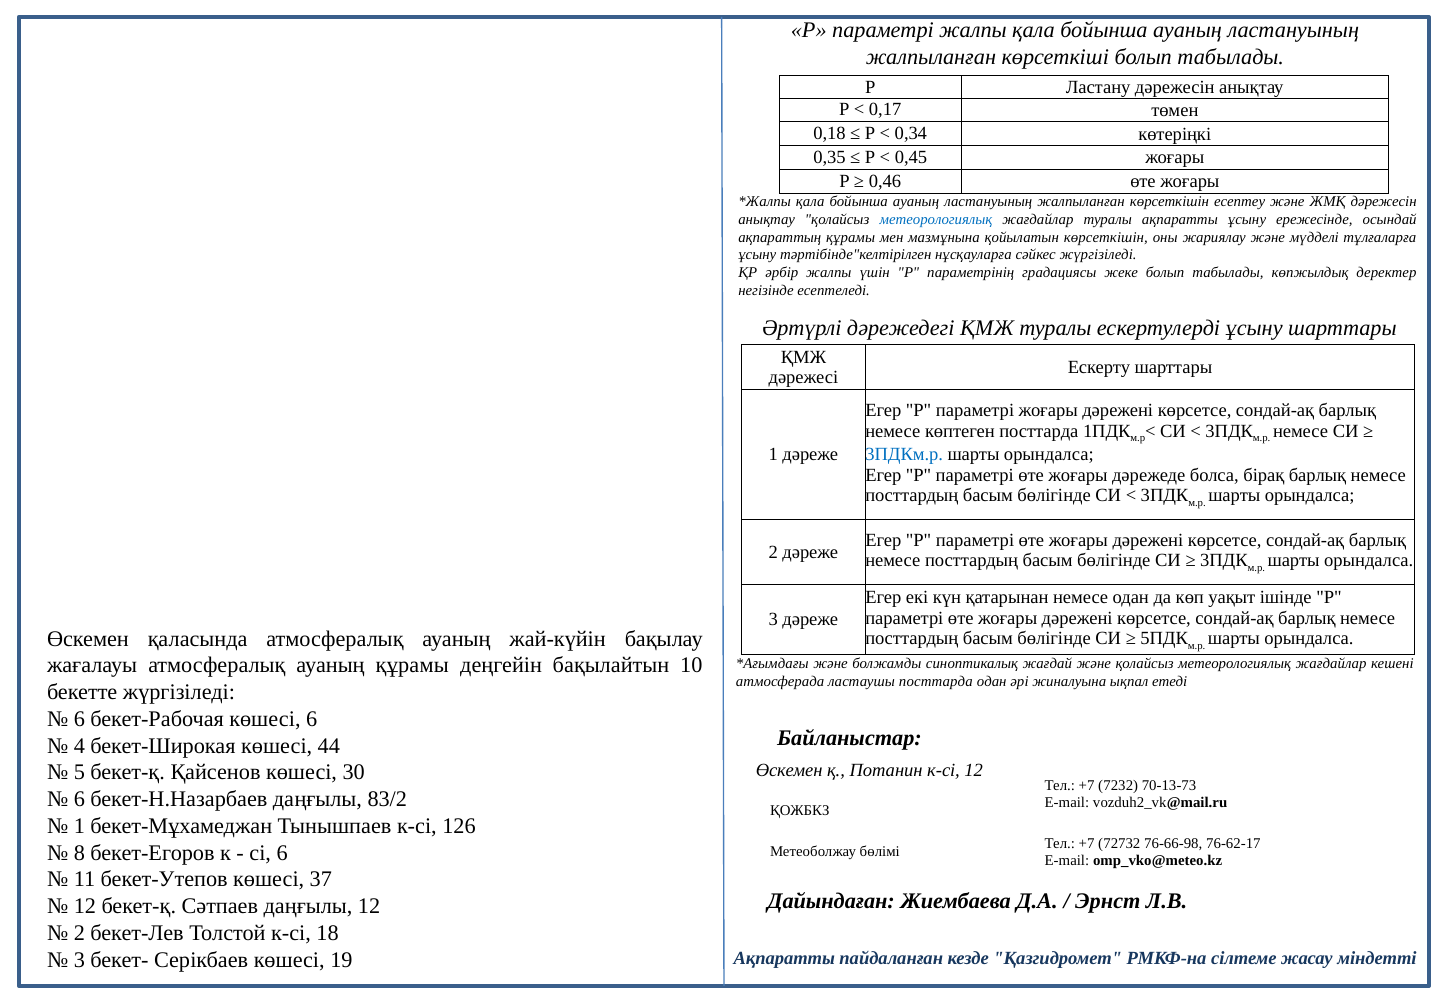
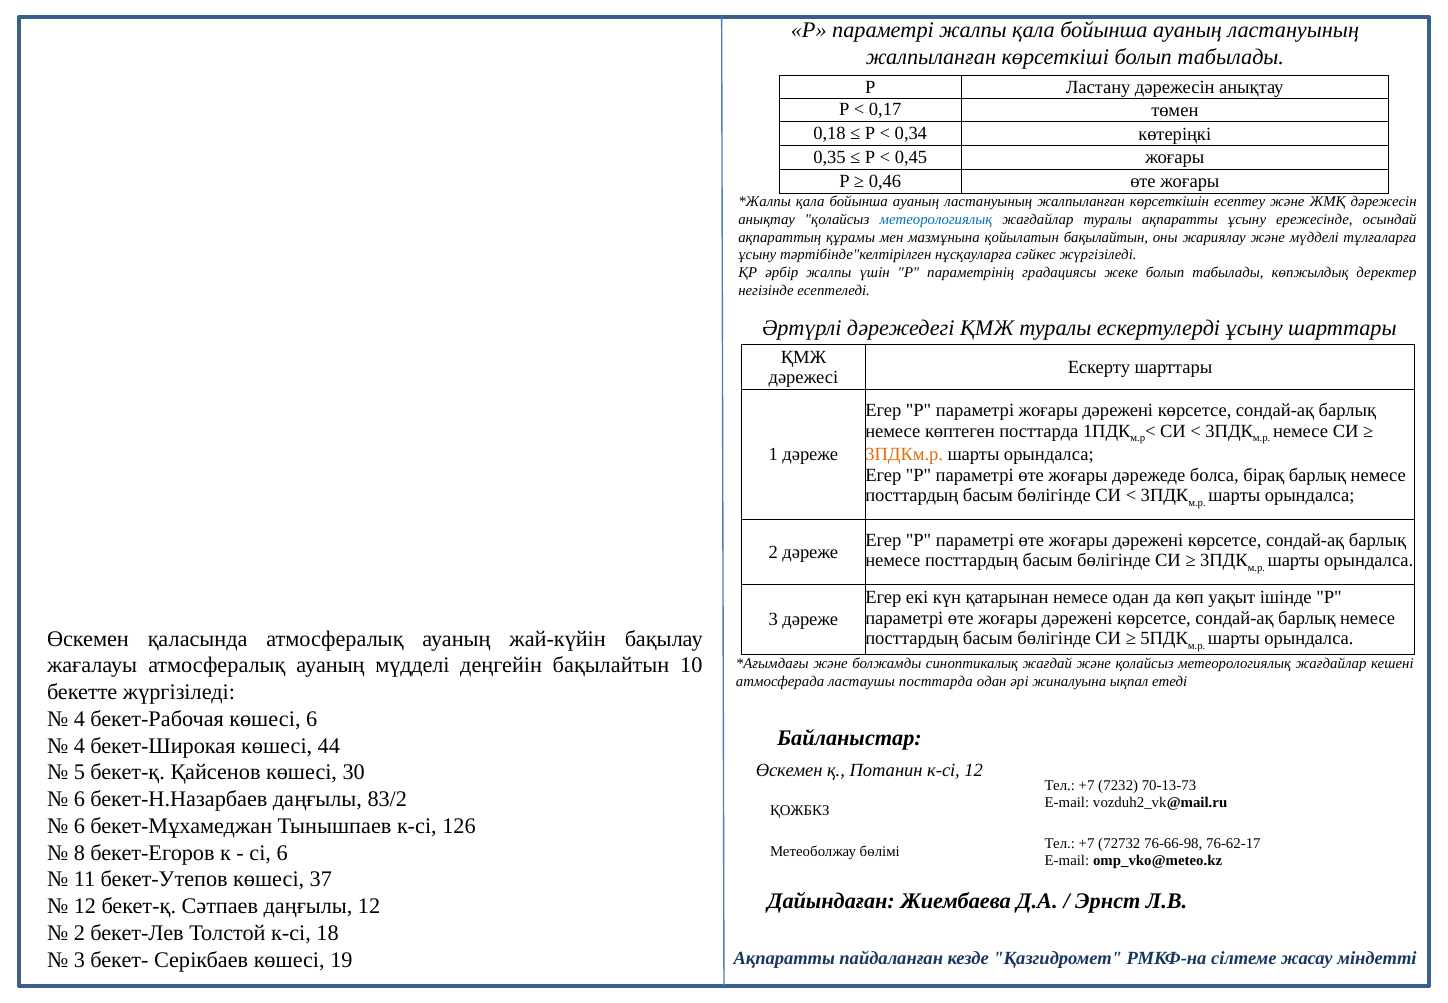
қойылатын көрсеткішін: көрсеткішін -> бақылайтын (1106, 237)
3ПДКм.р colour: blue -> orange (904, 454)
ауаның құрамы: құрамы -> мүдделі (412, 665)
6: 6 -> 4 (79, 719)
1: 1 -> 6 (79, 826)
